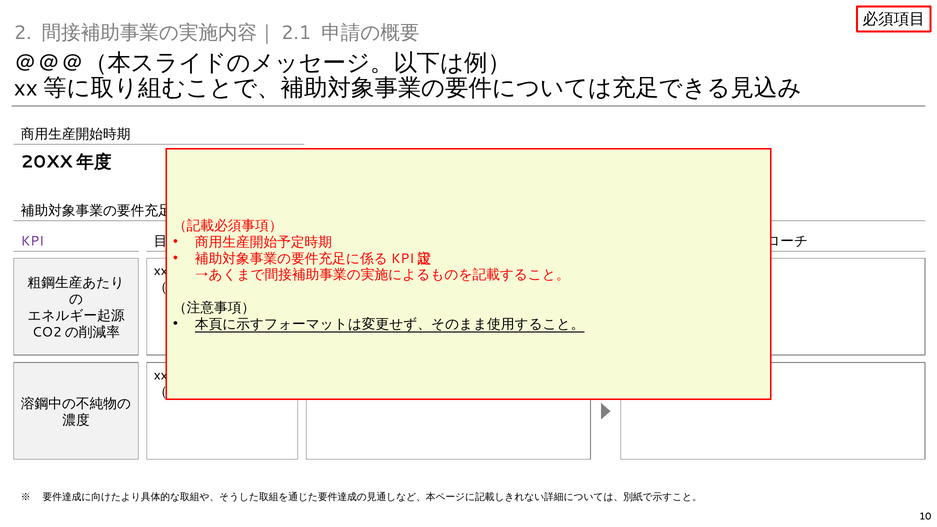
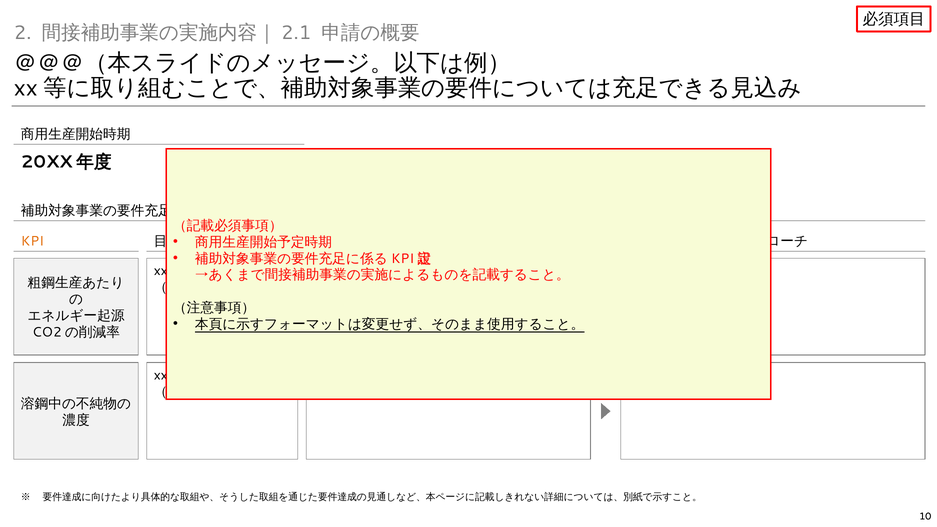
KPI colour: purple -> orange (32, 241)
